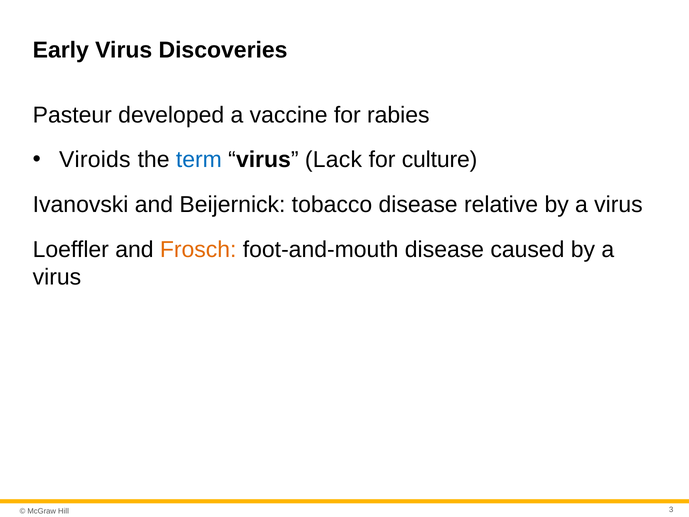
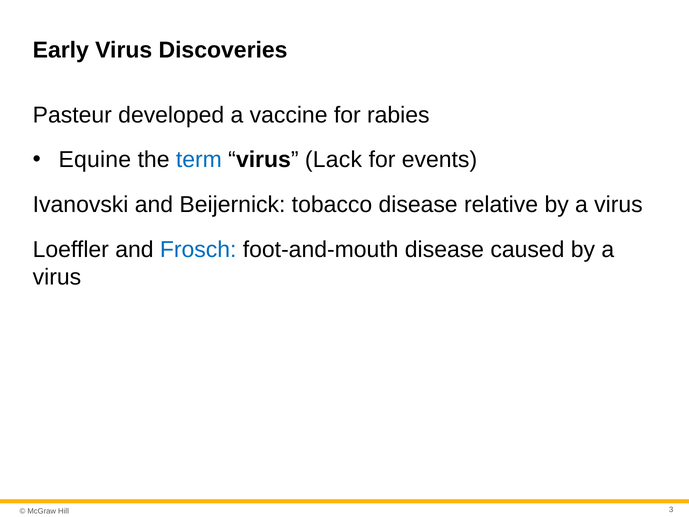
Viroids: Viroids -> Equine (95, 160)
culture: culture -> events (439, 160)
Frosch colour: orange -> blue (198, 249)
